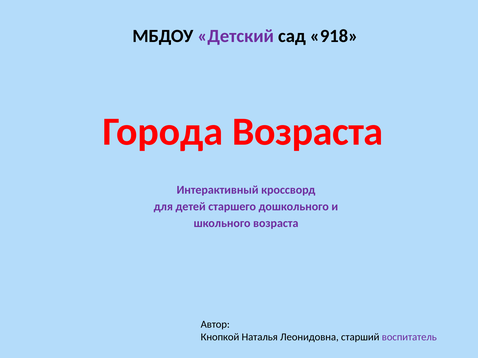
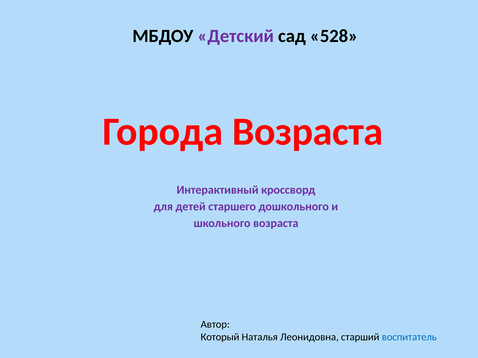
918: 918 -> 528 (334, 36)
Кнопкой: Кнопкой -> Который (220, 337)
воспитатель colour: purple -> blue (409, 337)
